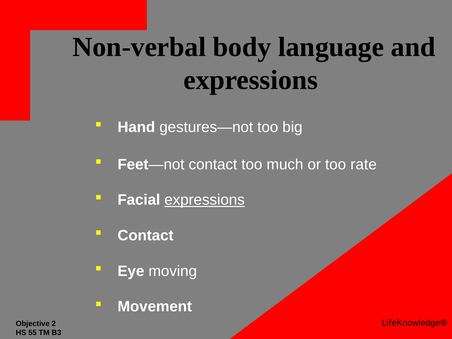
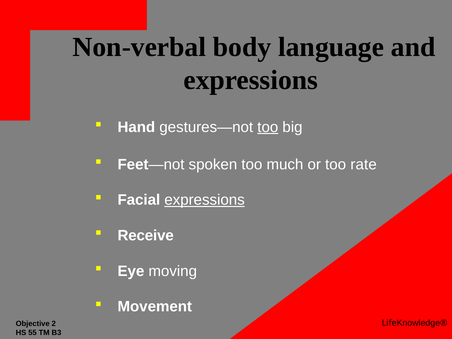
too underline: none -> present (268, 127)
Feet—not contact: contact -> spoken (213, 164)
Contact: Contact -> Receive (146, 236)
